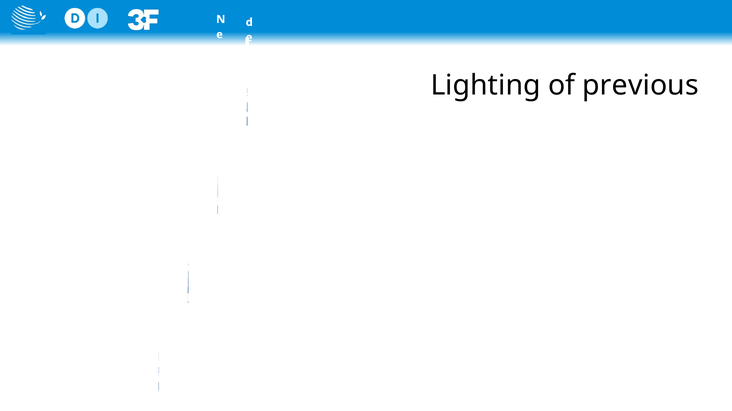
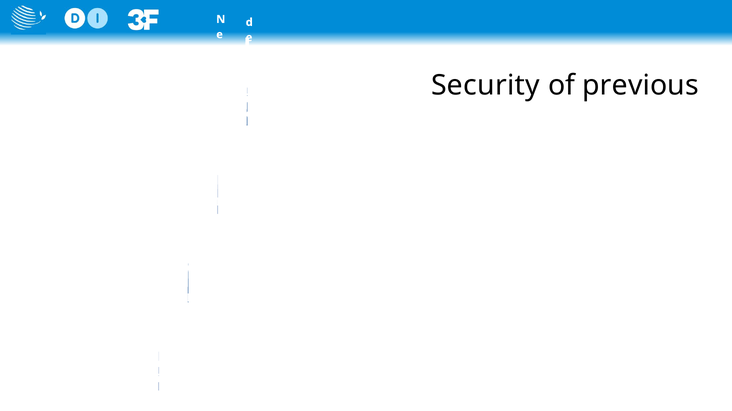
Lighting: Lighting -> Security (486, 86)
